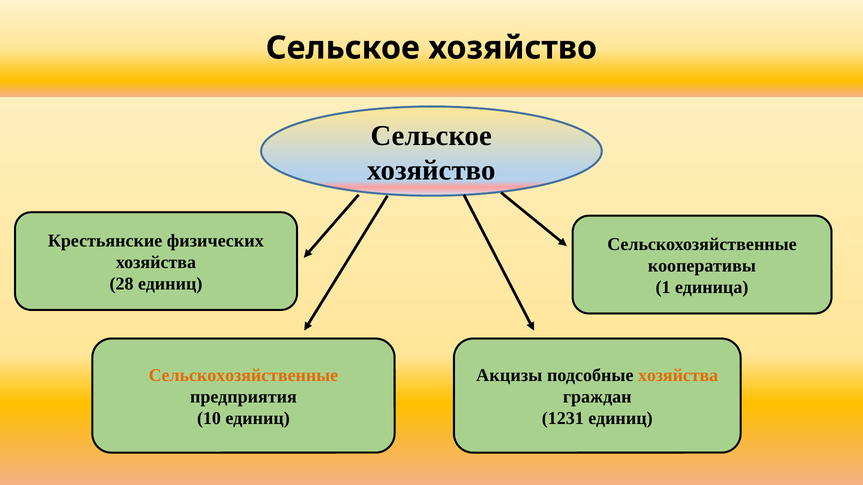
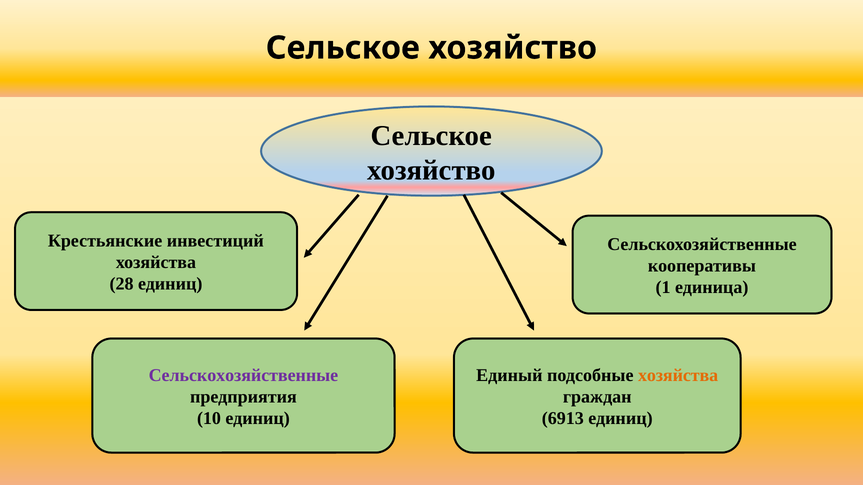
физических: физических -> инвестиций (215, 241)
Сельскохозяйственные colour: orange -> purple (243, 376)
Акцизы: Акцизы -> Единый (509, 376)
1231: 1231 -> 6913 (563, 419)
